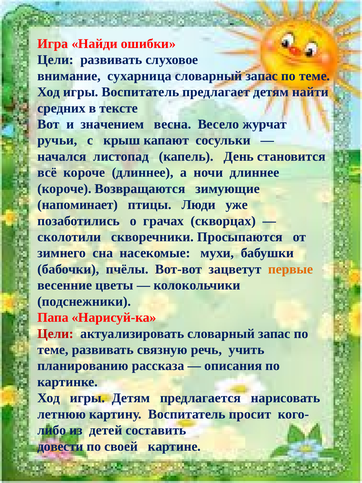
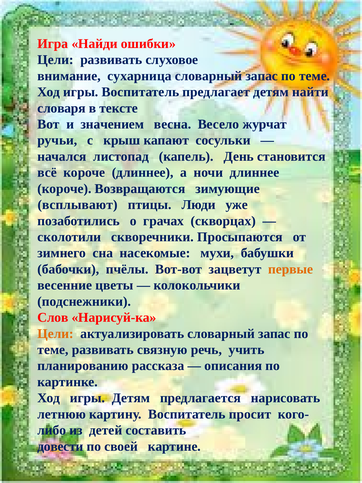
средних: средних -> словаря (62, 108)
напоминает: напоминает -> всплывают (78, 205)
Папа: Папа -> Слов (53, 317)
Цели colour: red -> orange (56, 333)
